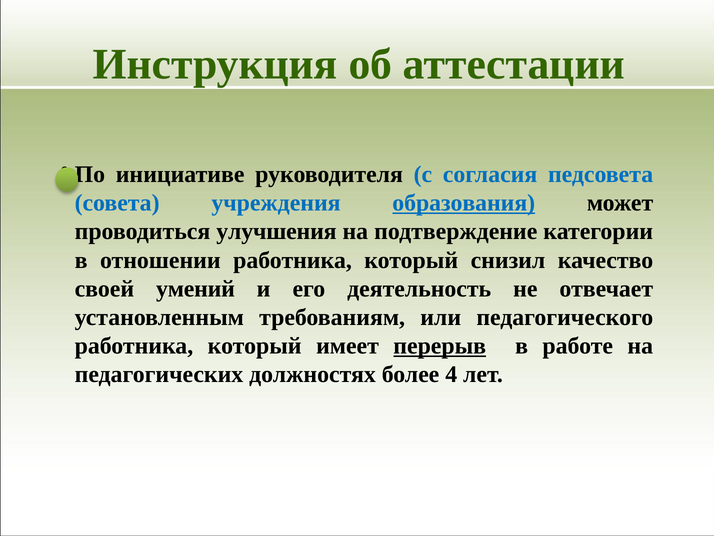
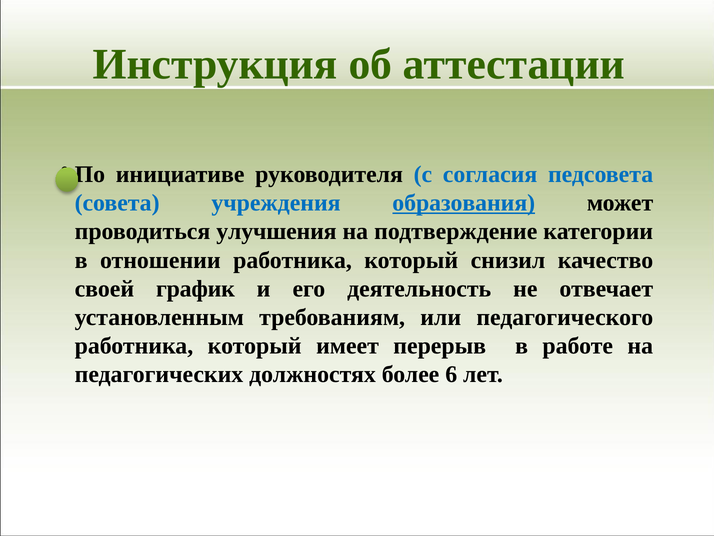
умений: умений -> график (196, 288)
перерыв underline: present -> none (440, 346)
4: 4 -> 6 (451, 374)
